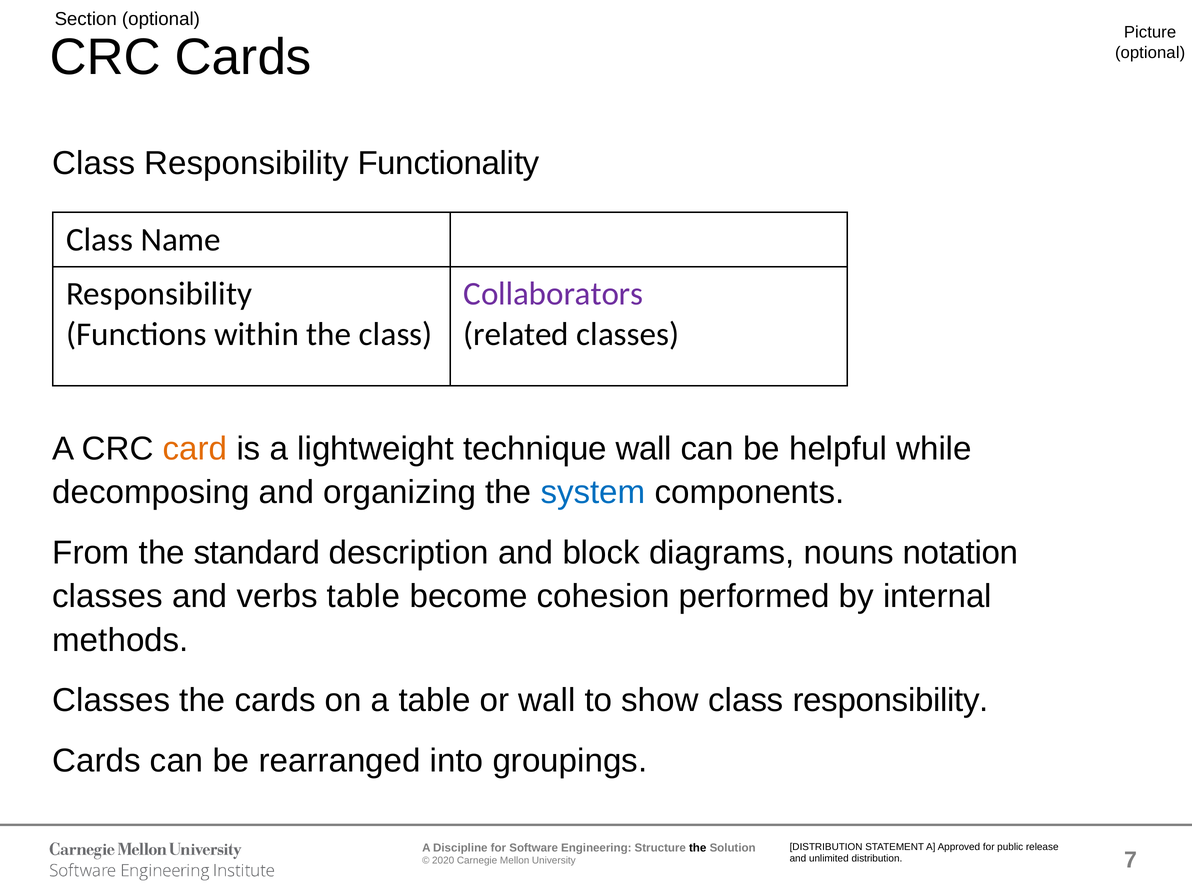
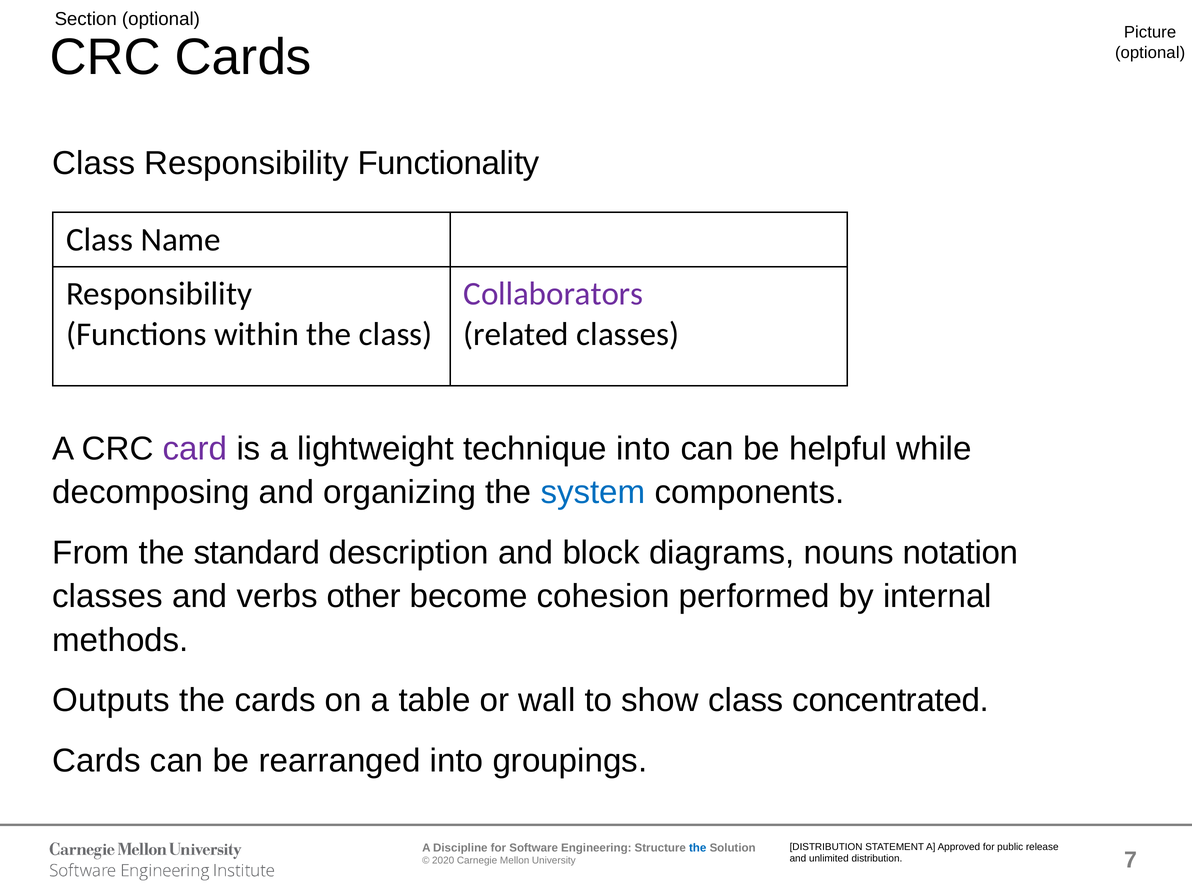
card colour: orange -> purple (195, 449)
technique wall: wall -> into (643, 449)
verbs table: table -> other (364, 596)
Classes: Classes -> Outputs (111, 700)
show class responsibility: responsibility -> concentrated (891, 700)
the colour: black -> blue (698, 848)
